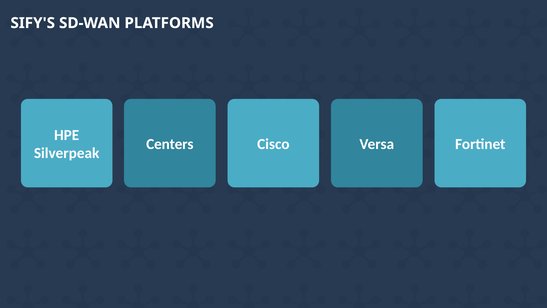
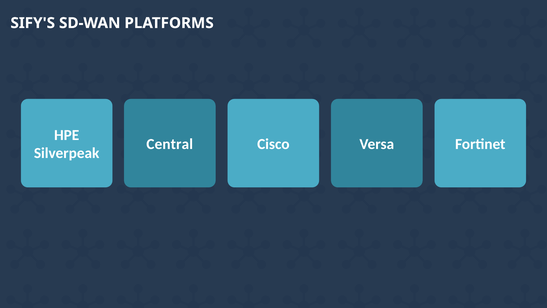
Centers: Centers -> Central (170, 144)
